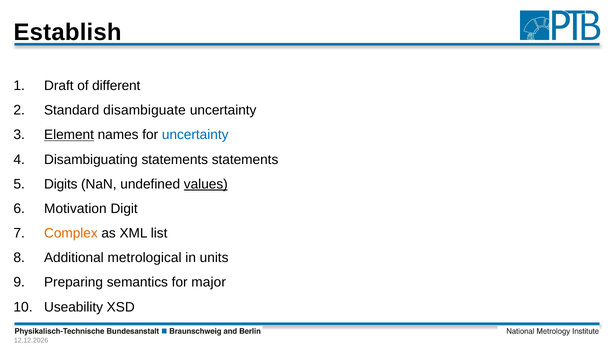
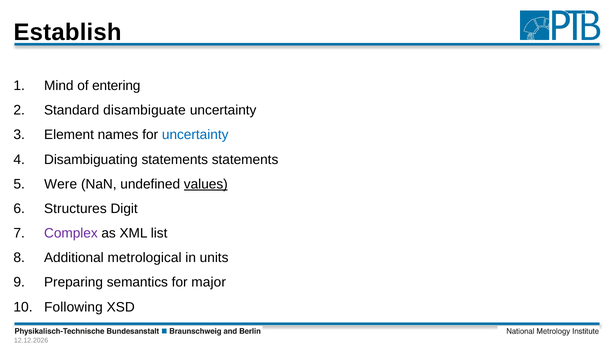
Draft: Draft -> Mind (59, 86)
different: different -> entering (116, 86)
Element underline: present -> none (69, 135)
Digits: Digits -> Were (61, 184)
Motivation: Motivation -> Structures (75, 208)
Complex colour: orange -> purple (71, 233)
Useability: Useability -> Following (73, 306)
